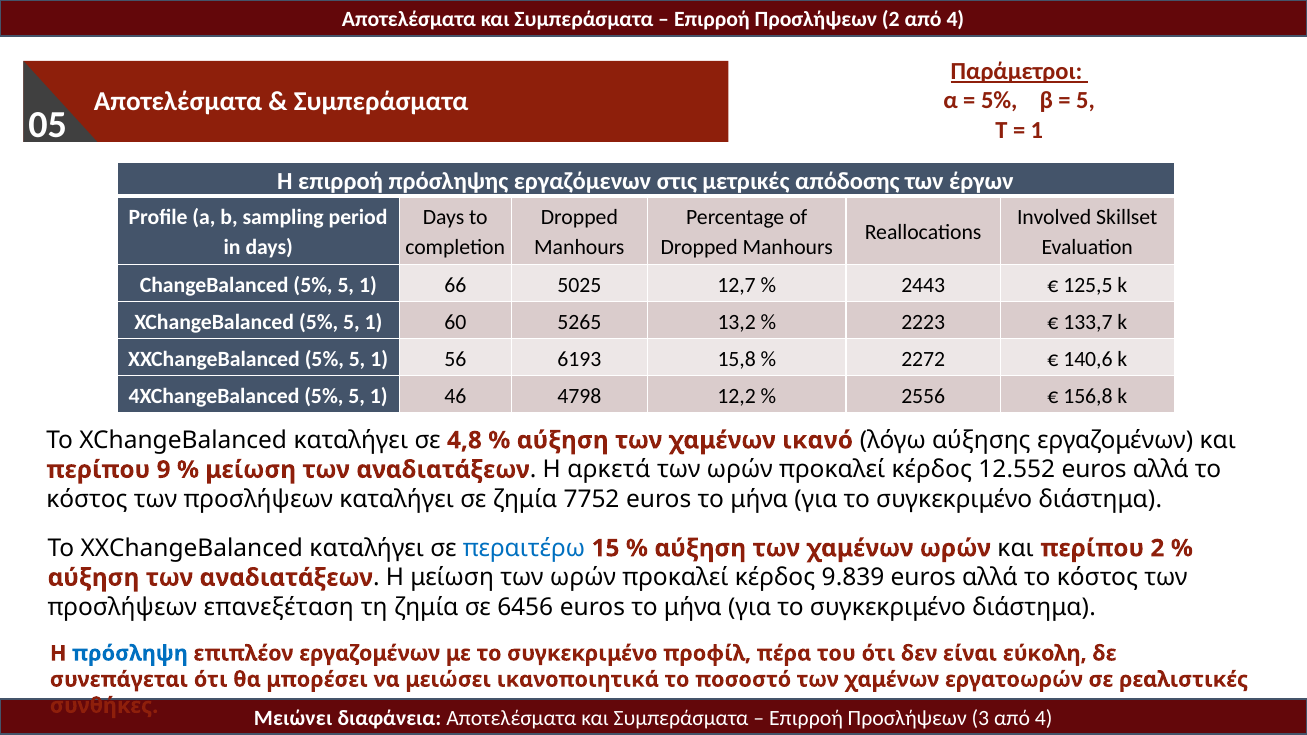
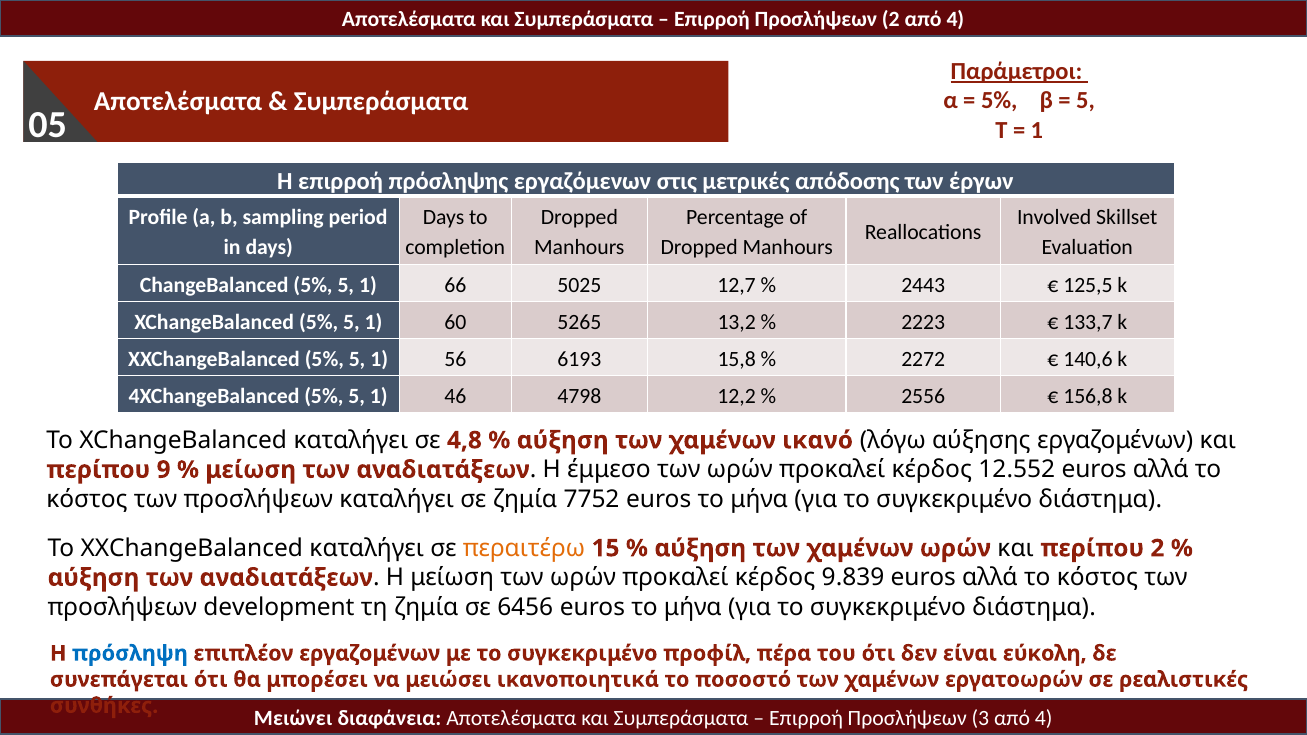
αρκετά: αρκετά -> έμμεσο (609, 470)
περαιτέρω colour: blue -> orange (524, 548)
επανεξέταση: επανεξέταση -> development (279, 607)
